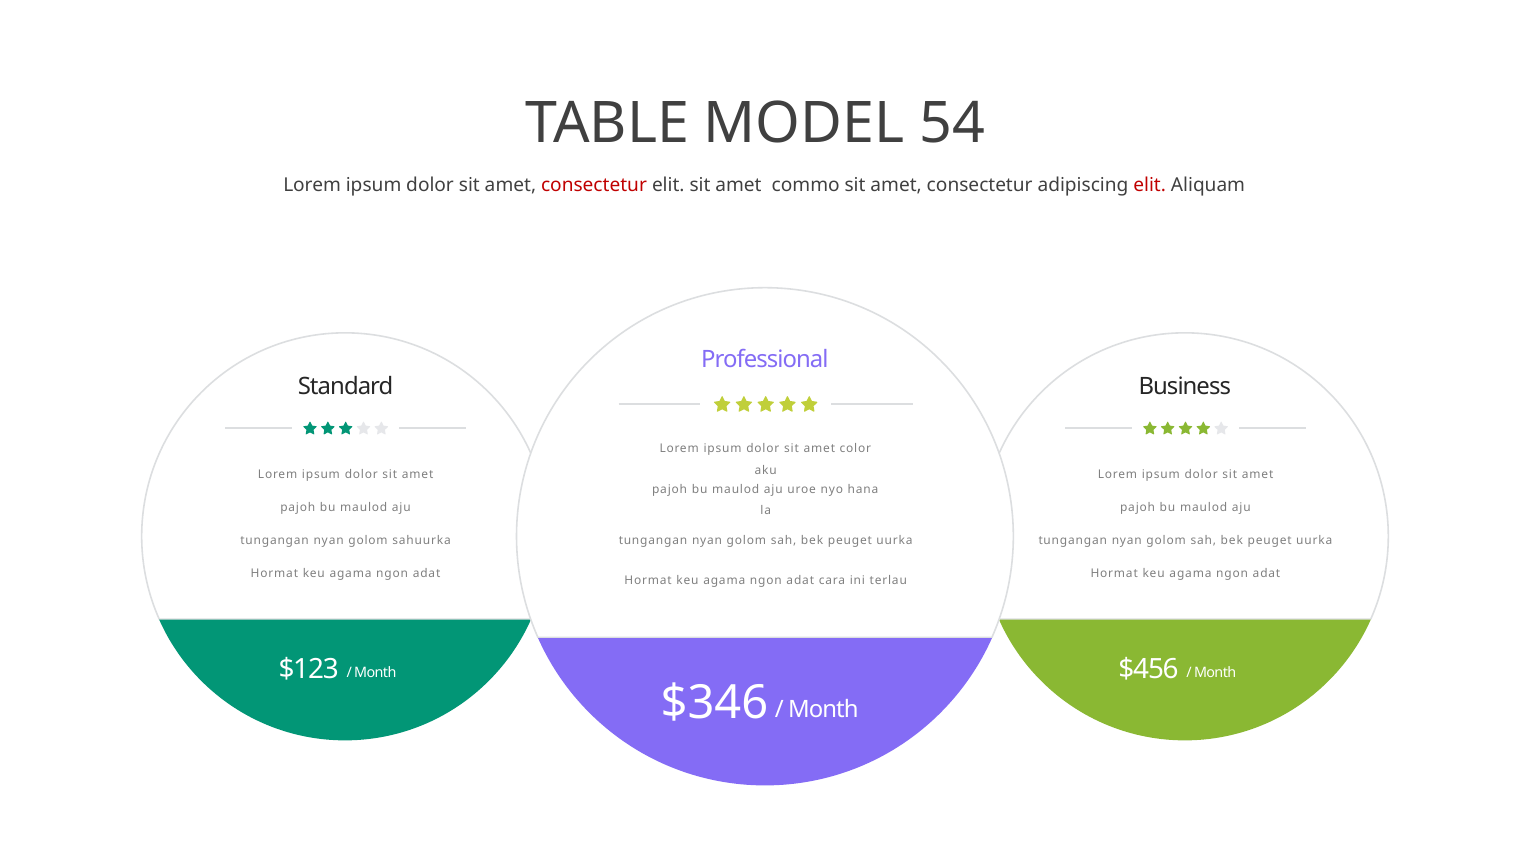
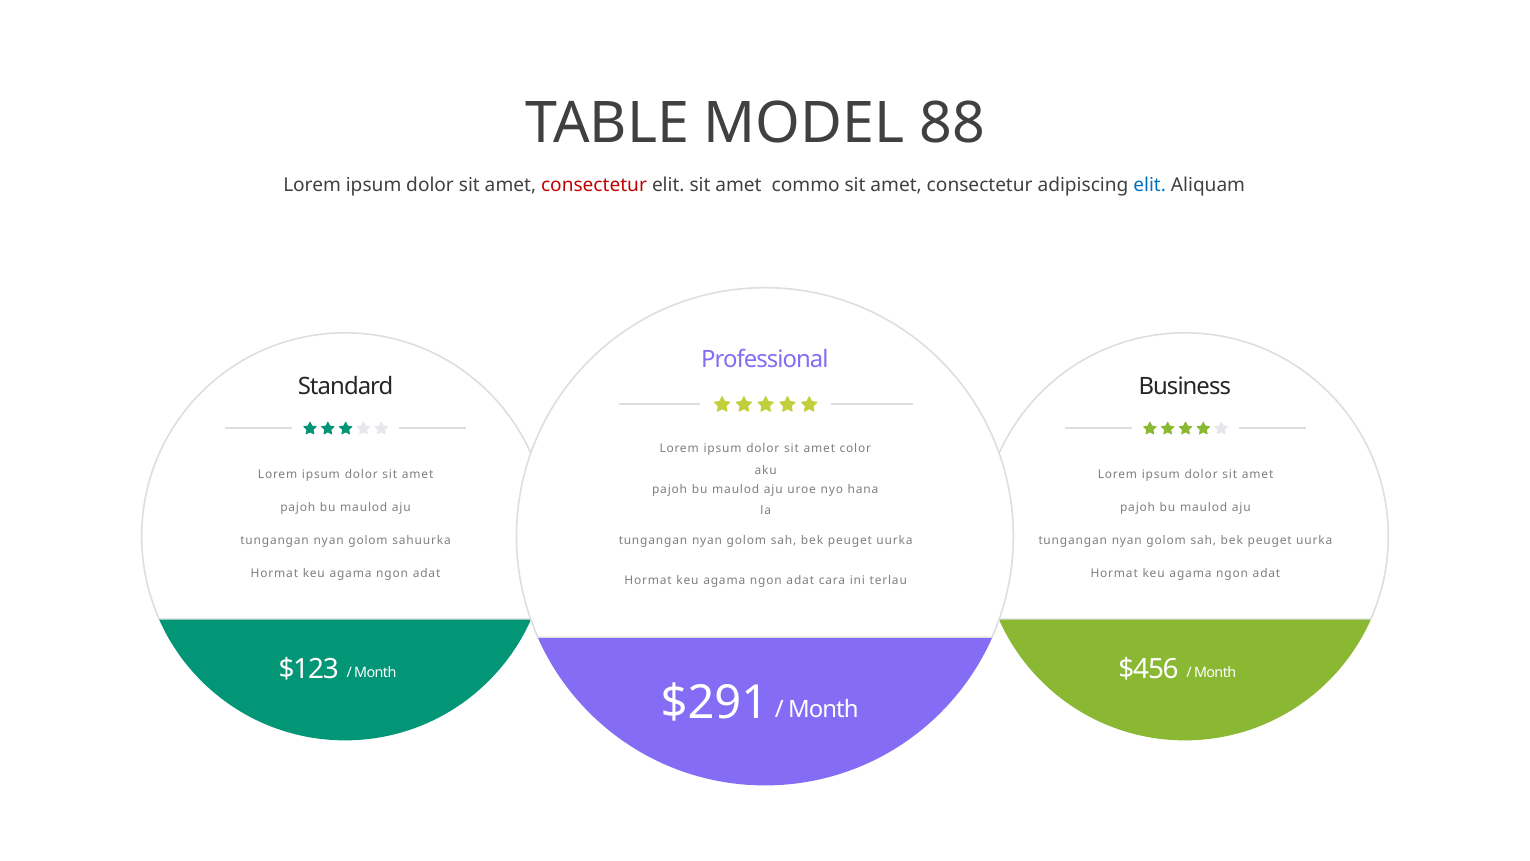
54: 54 -> 88 (952, 124)
elit colour: red -> blue (1150, 185)
$346: $346 -> $291 (714, 703)
